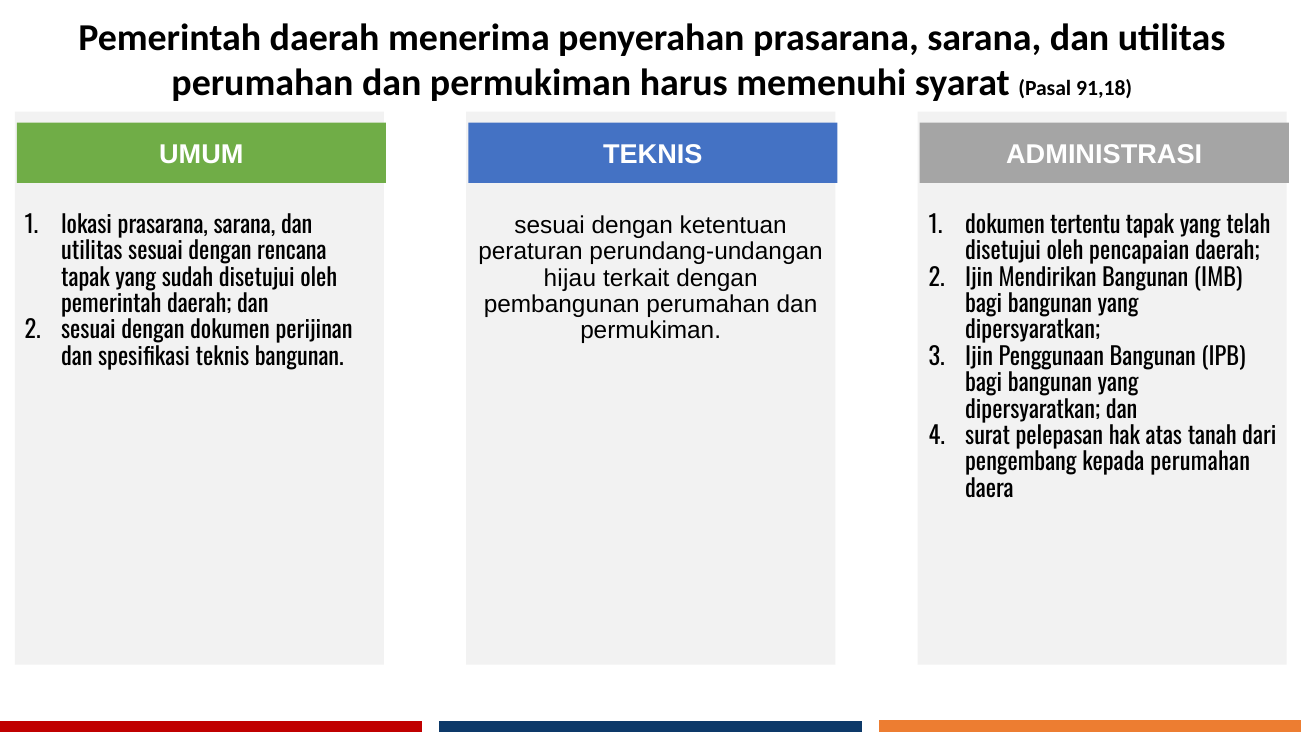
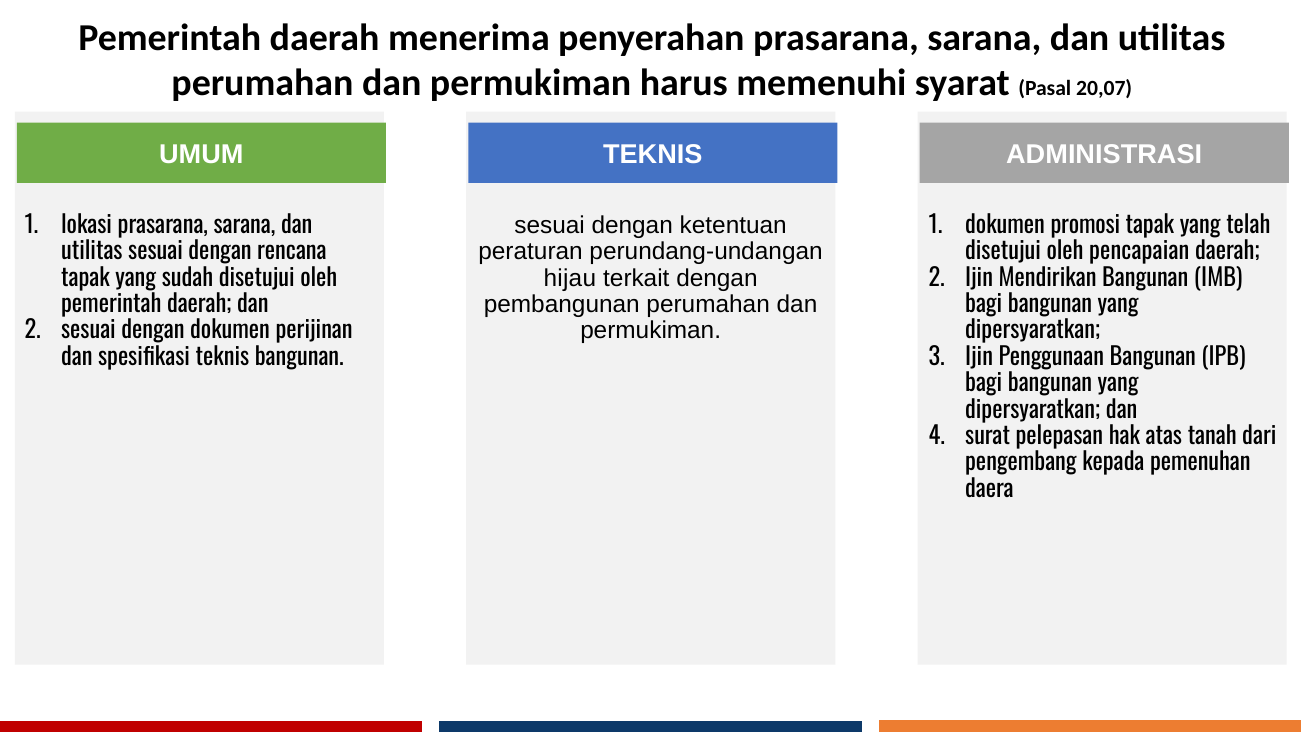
91,18: 91,18 -> 20,07 (1104, 89)
tertentu: tertentu -> promosi (1085, 225)
kepada perumahan: perumahan -> pemenuhan (1200, 463)
